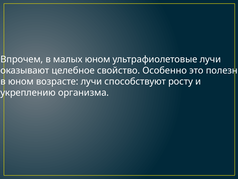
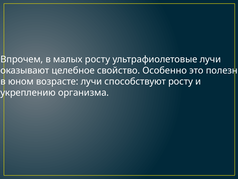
малых юном: юном -> росту (98, 59)
